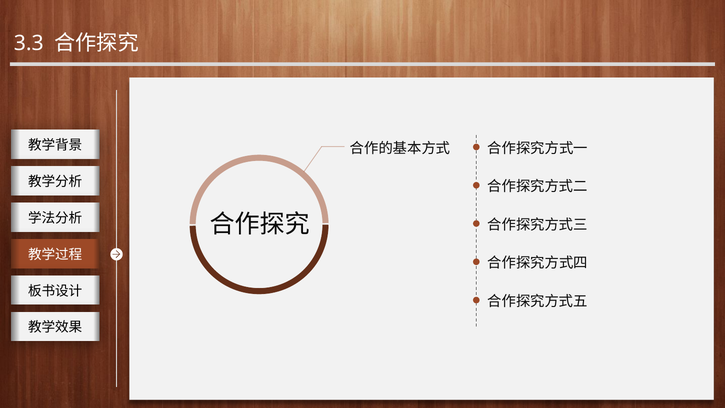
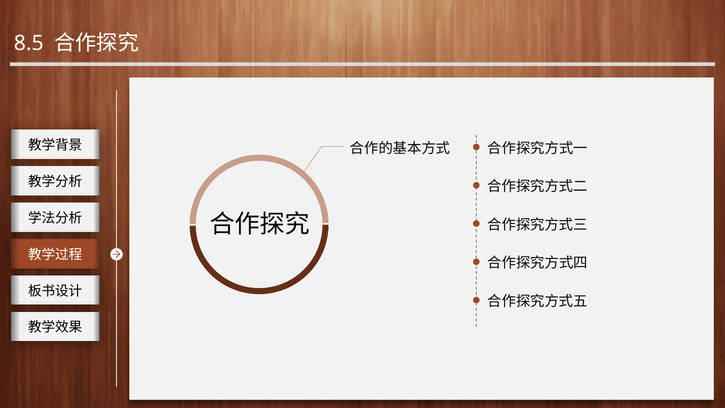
3.3: 3.3 -> 8.5 (29, 43)
